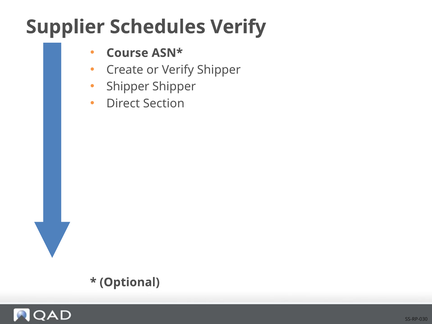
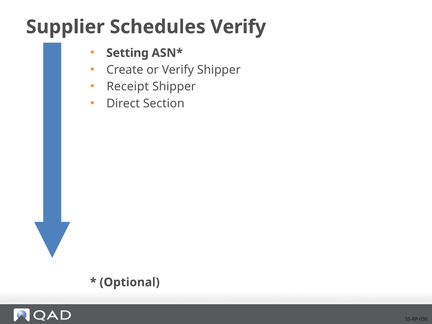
Course: Course -> Setting (127, 53)
Shipper: Shipper -> Receipt (128, 87)
